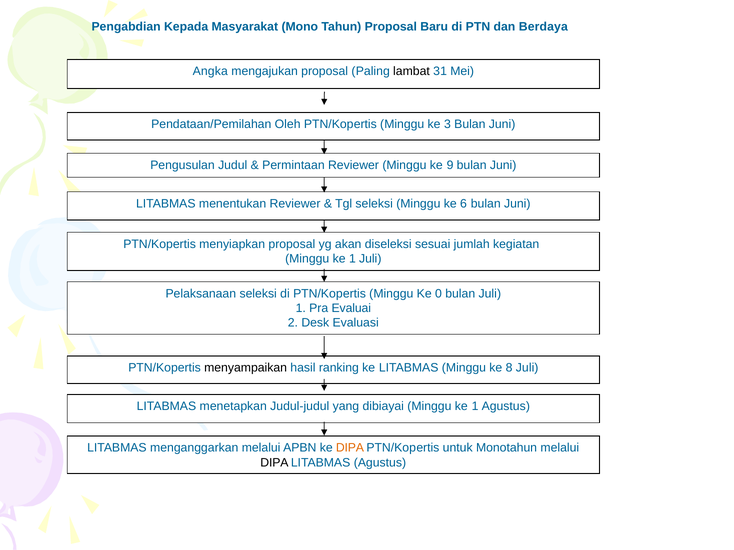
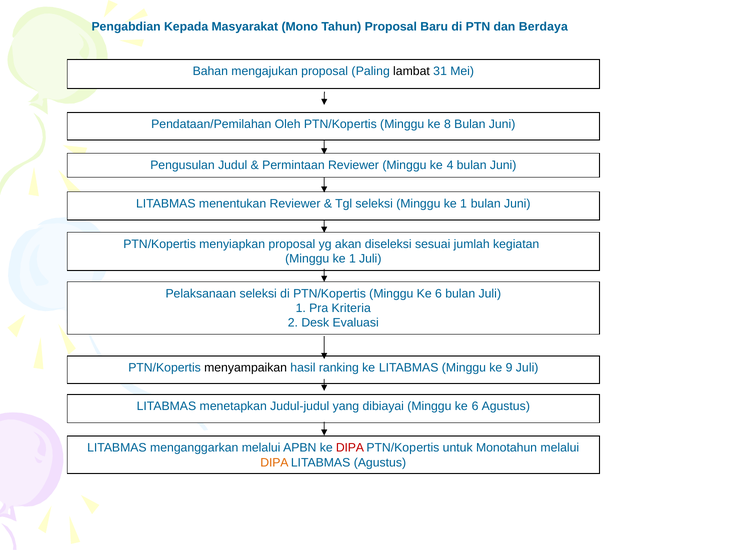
Angka: Angka -> Bahan (210, 72)
3: 3 -> 8 (447, 125)
9: 9 -> 4 (450, 165)
seleksi Minggu ke 6: 6 -> 1 (463, 204)
PTN/Kopertis Minggu Ke 0: 0 -> 6 (438, 294)
Evaluai: Evaluai -> Kriteria (351, 309)
8: 8 -> 9 (509, 368)
dibiayai Minggu ke 1: 1 -> 6 (475, 407)
DIPA colour: orange -> red (350, 448)
DIPA colour: black -> orange (274, 463)
